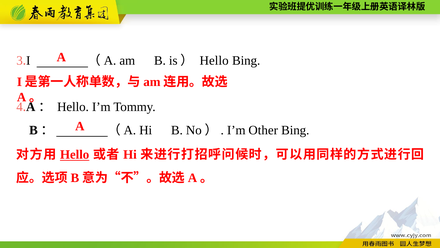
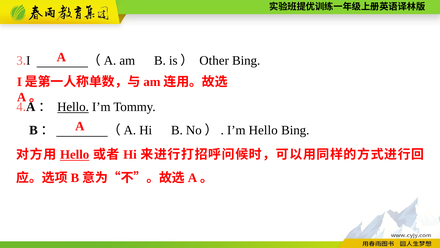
Hello: Hello -> Other (214, 61)
Hello underline: none -> present (73, 107)
I’m Other: Other -> Hello (263, 130)
